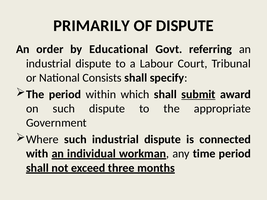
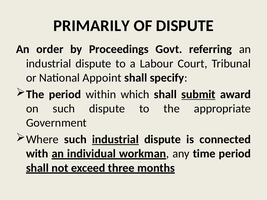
Educational: Educational -> Proceedings (119, 49)
Consists: Consists -> Appoint (102, 78)
industrial underline: none -> present (115, 140)
